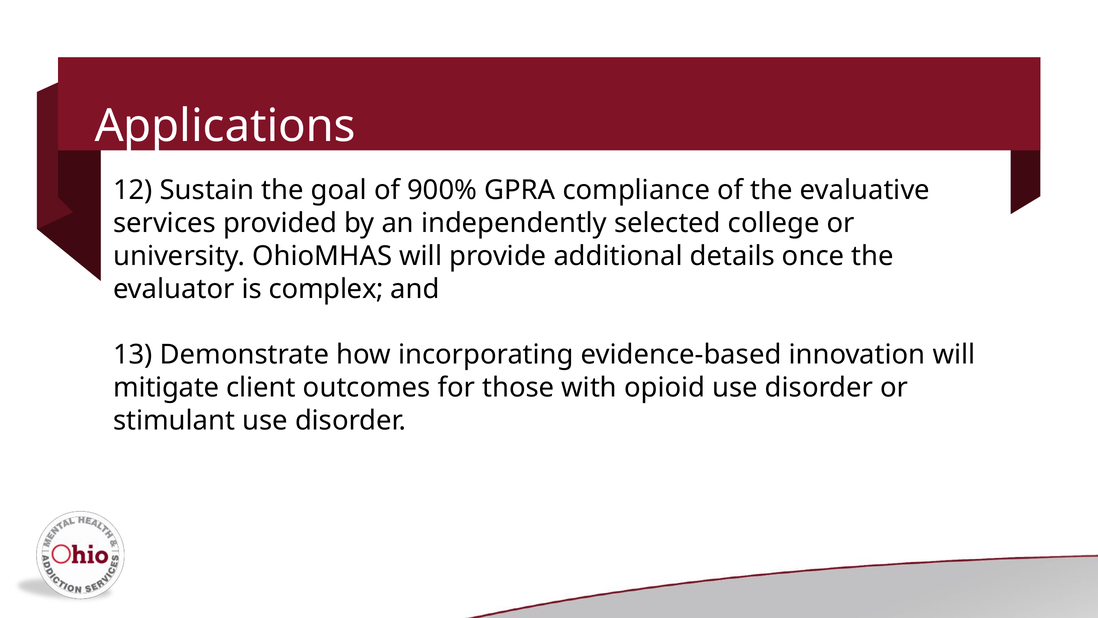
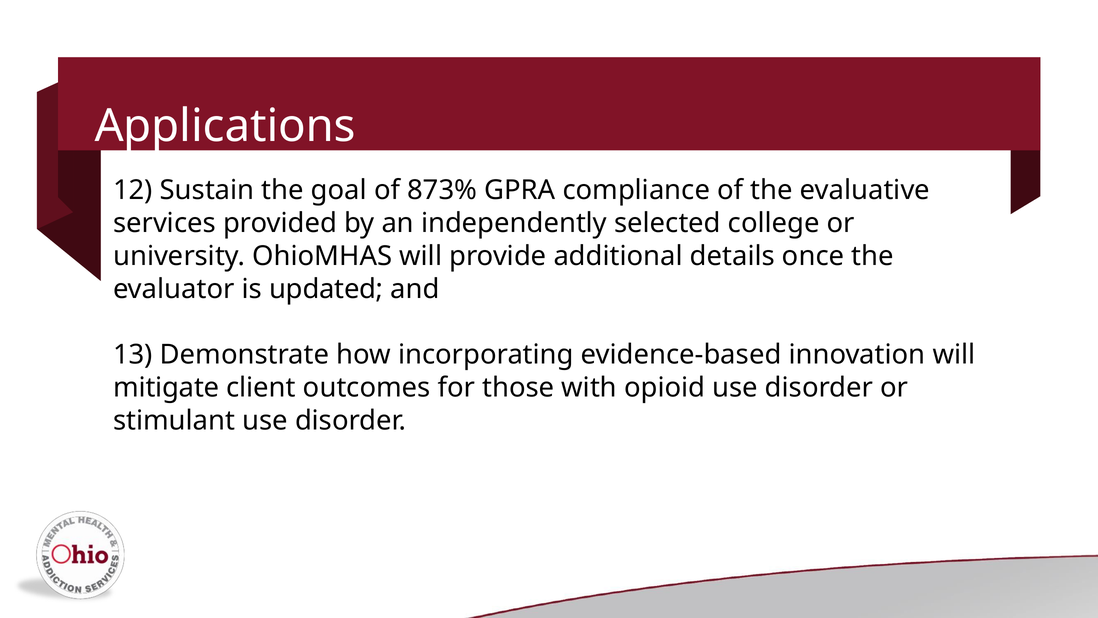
900%: 900% -> 873% (442, 190)
complex: complex -> updated (326, 289)
